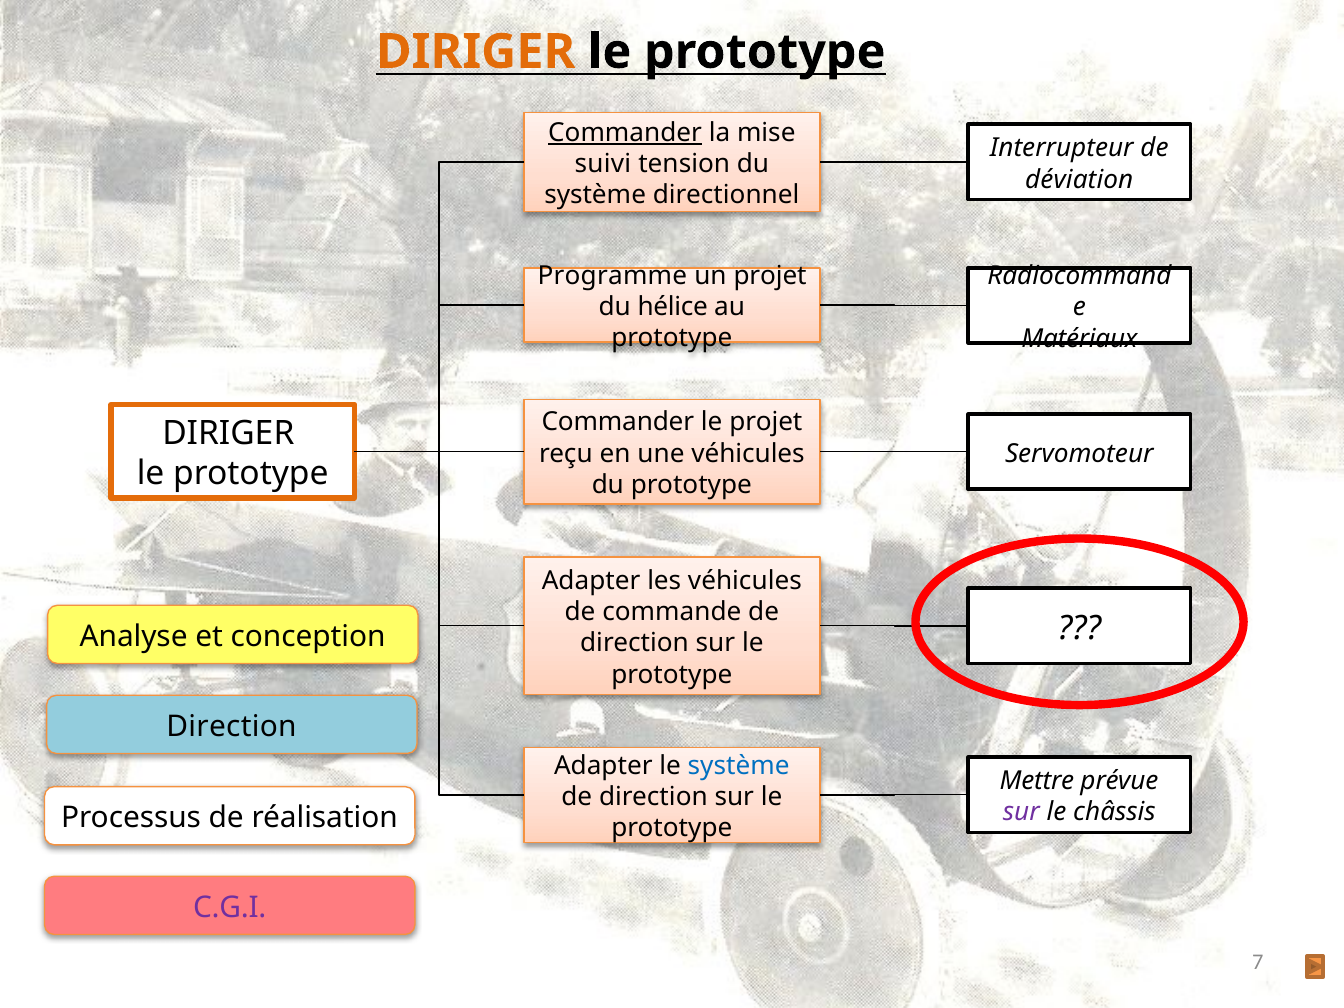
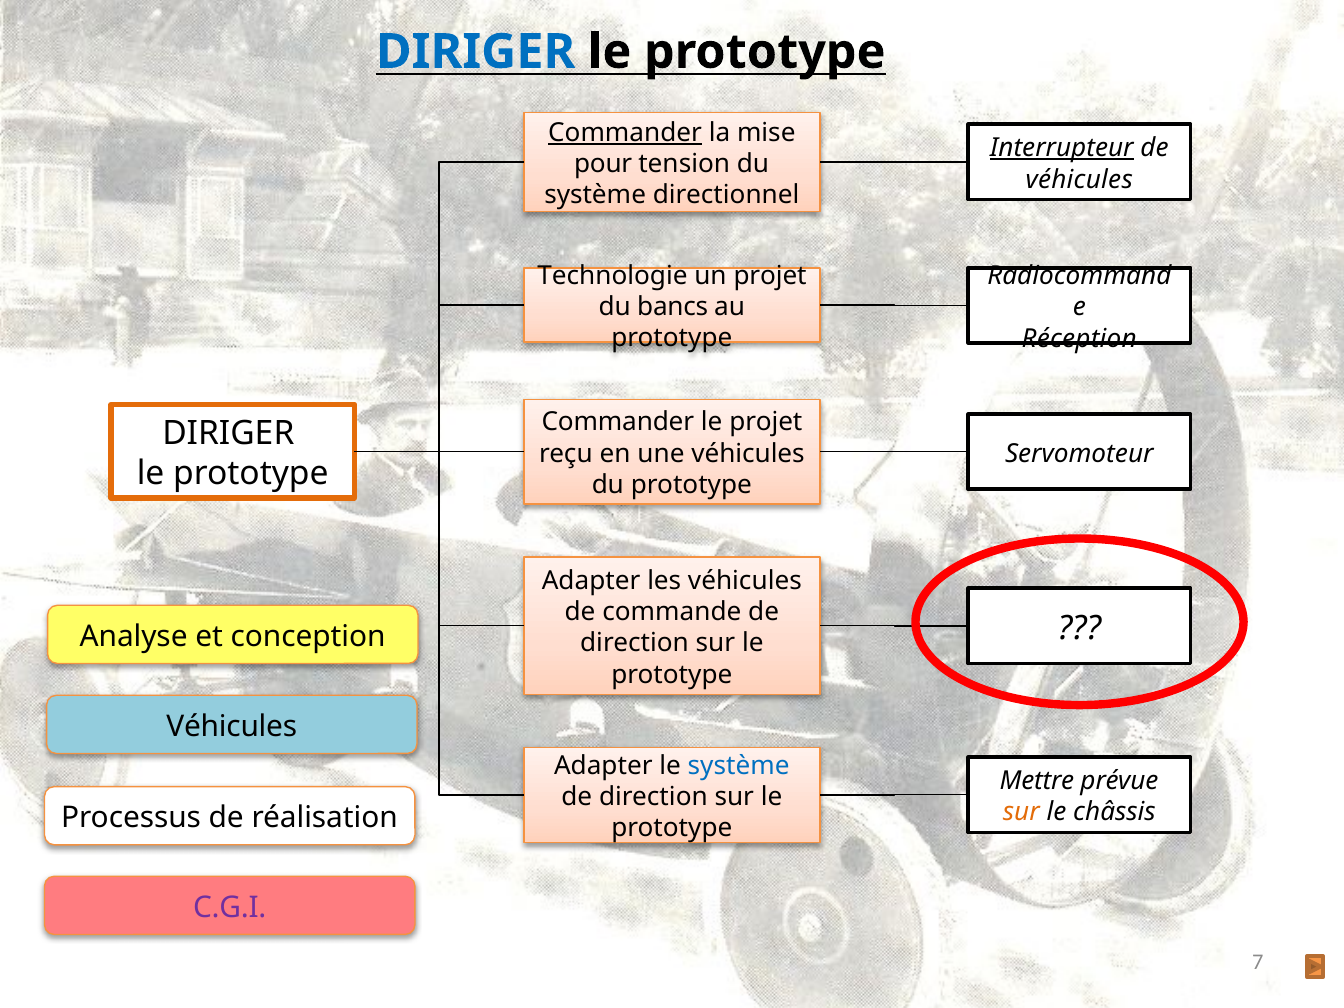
DIRIGER colour: orange -> blue (476, 52)
Interrupteur underline: none -> present (1062, 148)
suivi: suivi -> pour (603, 164)
déviation: déviation -> véhicules (1079, 179)
Programme: Programme -> Technologie (612, 276)
hélice: hélice -> bancs (673, 307)
Matériaux: Matériaux -> Réception (1079, 338)
Direction: Direction -> Véhicules (232, 726)
sur colour: purple -> orange (1021, 812)
